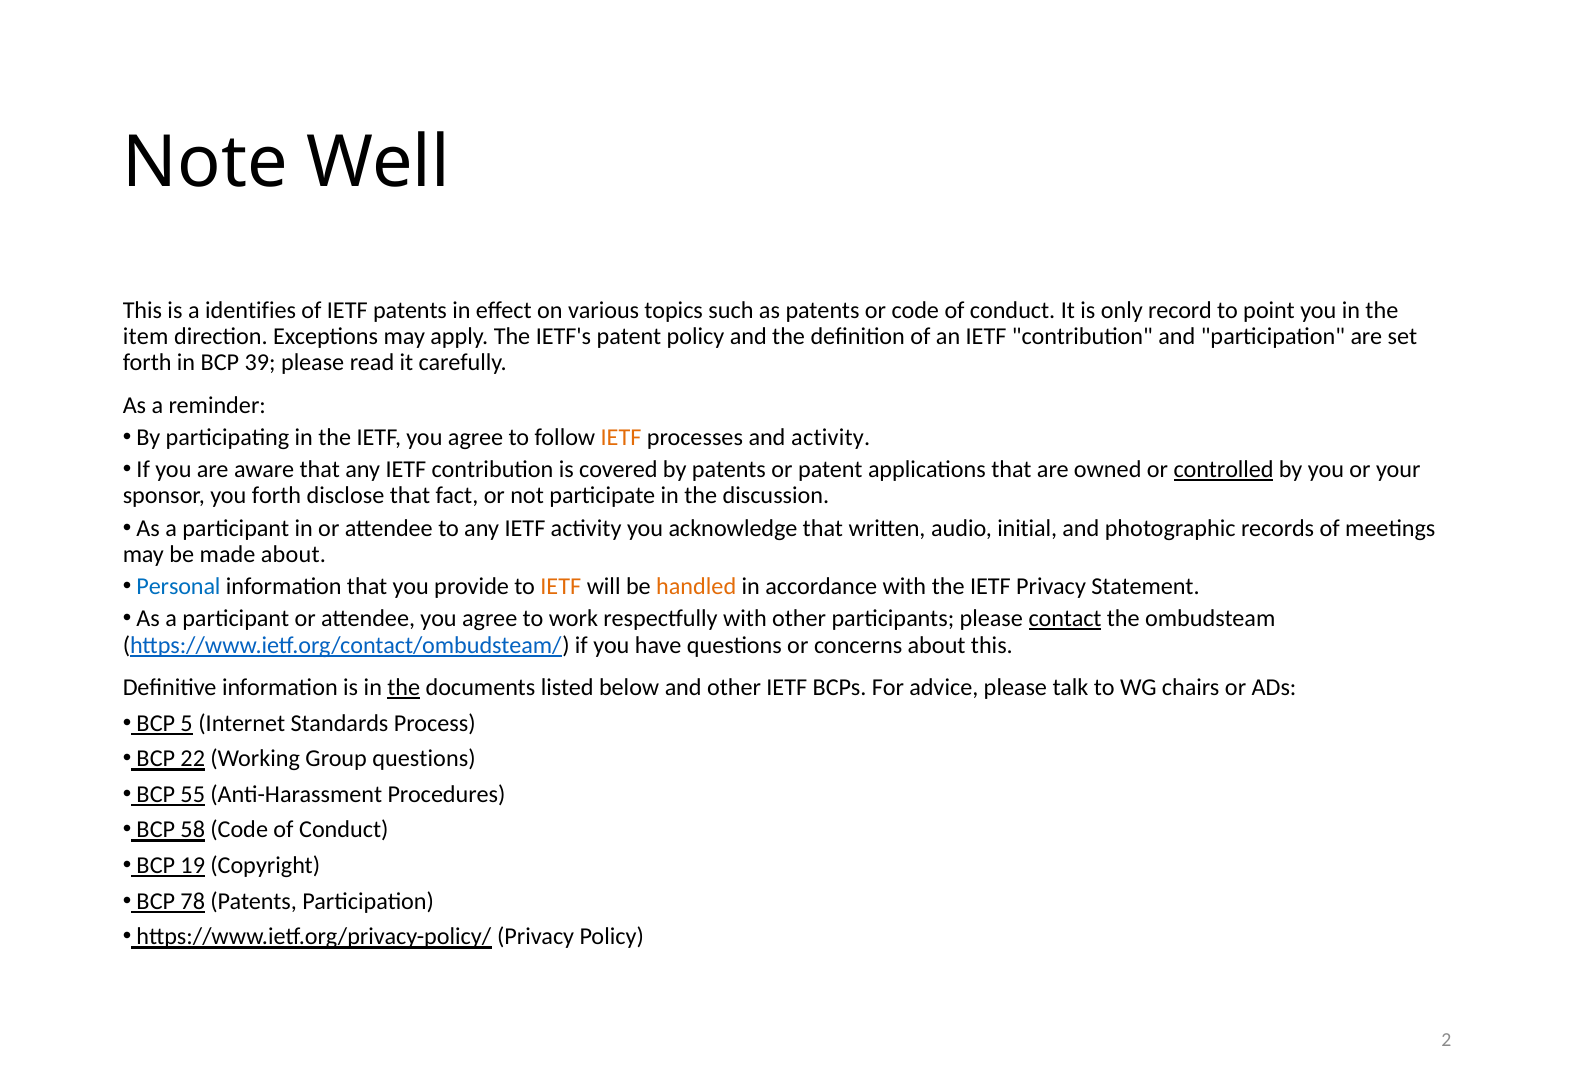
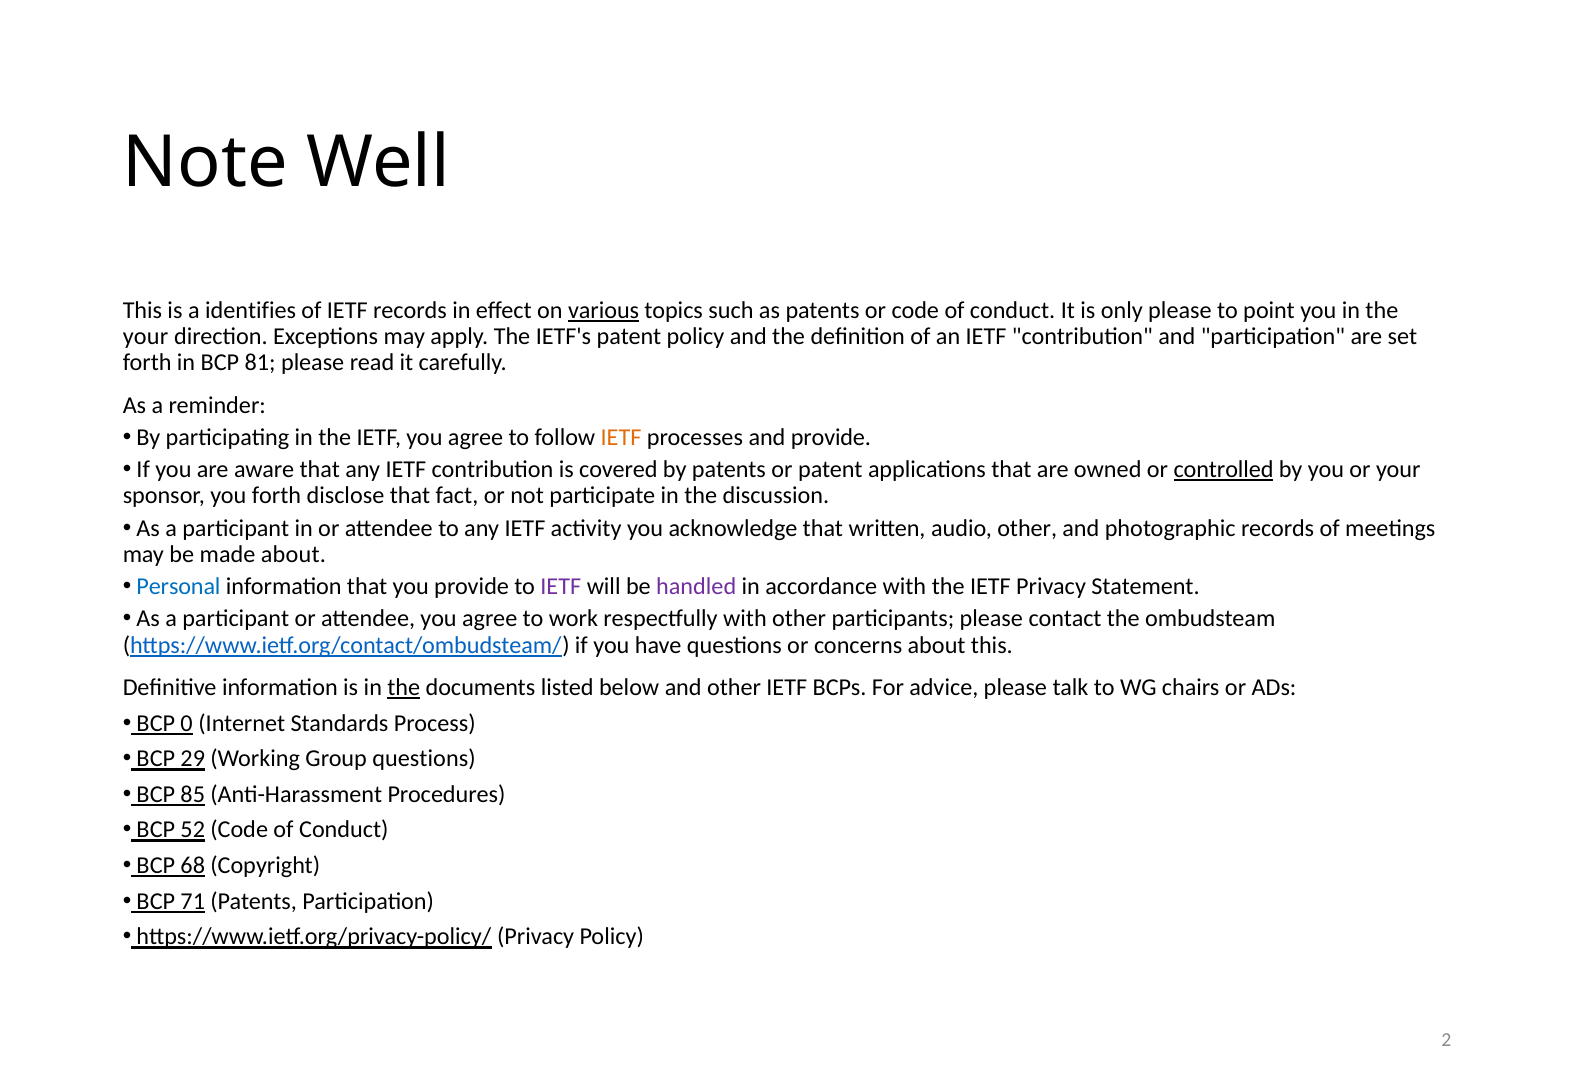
IETF patents: patents -> records (410, 310)
various underline: none -> present (604, 310)
only record: record -> please (1180, 310)
item: item -> your (146, 336)
39: 39 -> 81 (260, 363)
and activity: activity -> provide (831, 437)
audio initial: initial -> other (1027, 528)
IETF colour: orange -> purple (561, 586)
handled colour: orange -> purple (696, 586)
contact underline: present -> none (1065, 618)
5: 5 -> 0 (187, 723)
22: 22 -> 29 (193, 759)
55: 55 -> 85 (193, 794)
58: 58 -> 52 (193, 830)
19: 19 -> 68 (193, 865)
78: 78 -> 71 (193, 901)
